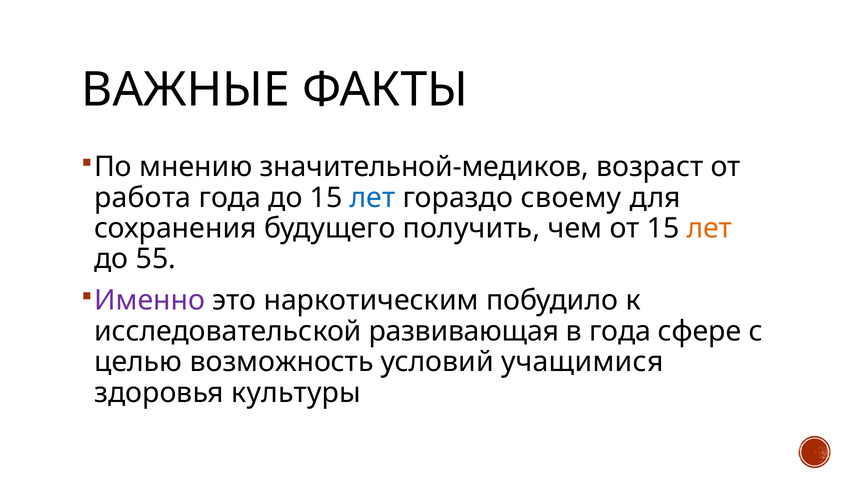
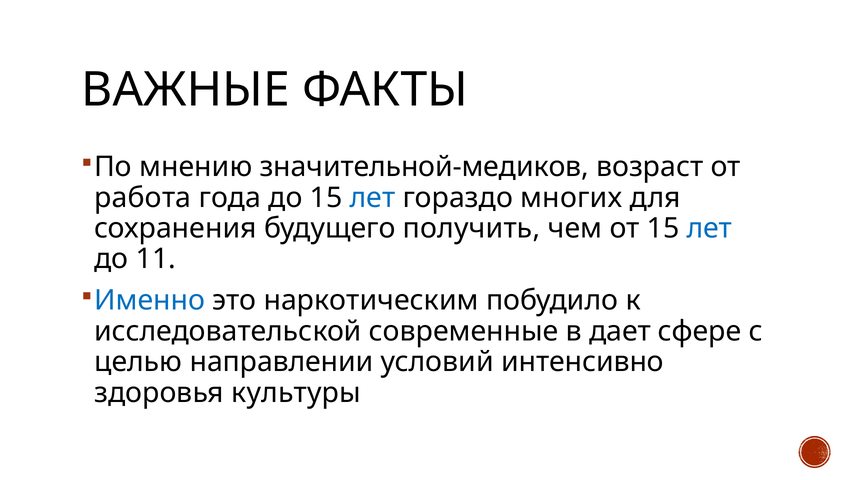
своему: своему -> многих (571, 198)
лет colour: orange -> blue (710, 229)
55: 55 -> 11 (156, 259)
Именно colour: purple -> blue (150, 301)
развивающая: развивающая -> современные (464, 332)
в года: года -> дает (620, 332)
возможность: возможность -> направлении (282, 362)
учащимися: учащимися -> интенсивно (582, 362)
